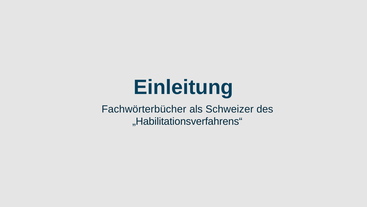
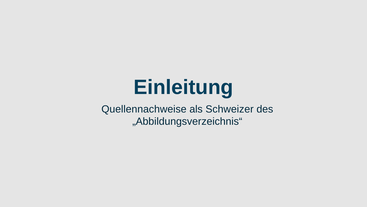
Fachwörterbücher: Fachwörterbücher -> Quellennachweise (144, 109)
„Habilitationsverfahrens“: „Habilitationsverfahrens“ -> „Abbildungsverzeichnis“ (187, 121)
